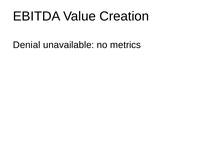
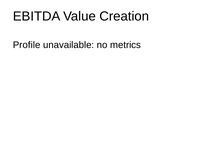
Denial: Denial -> Profile (27, 45)
